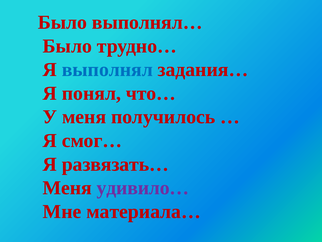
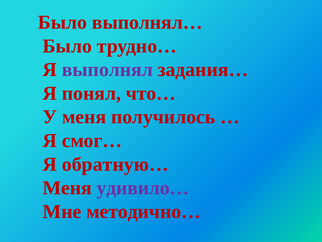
выполнял colour: blue -> purple (107, 70)
развязать…: развязать… -> обратную… (115, 164)
материала…: материала… -> методично… (144, 211)
